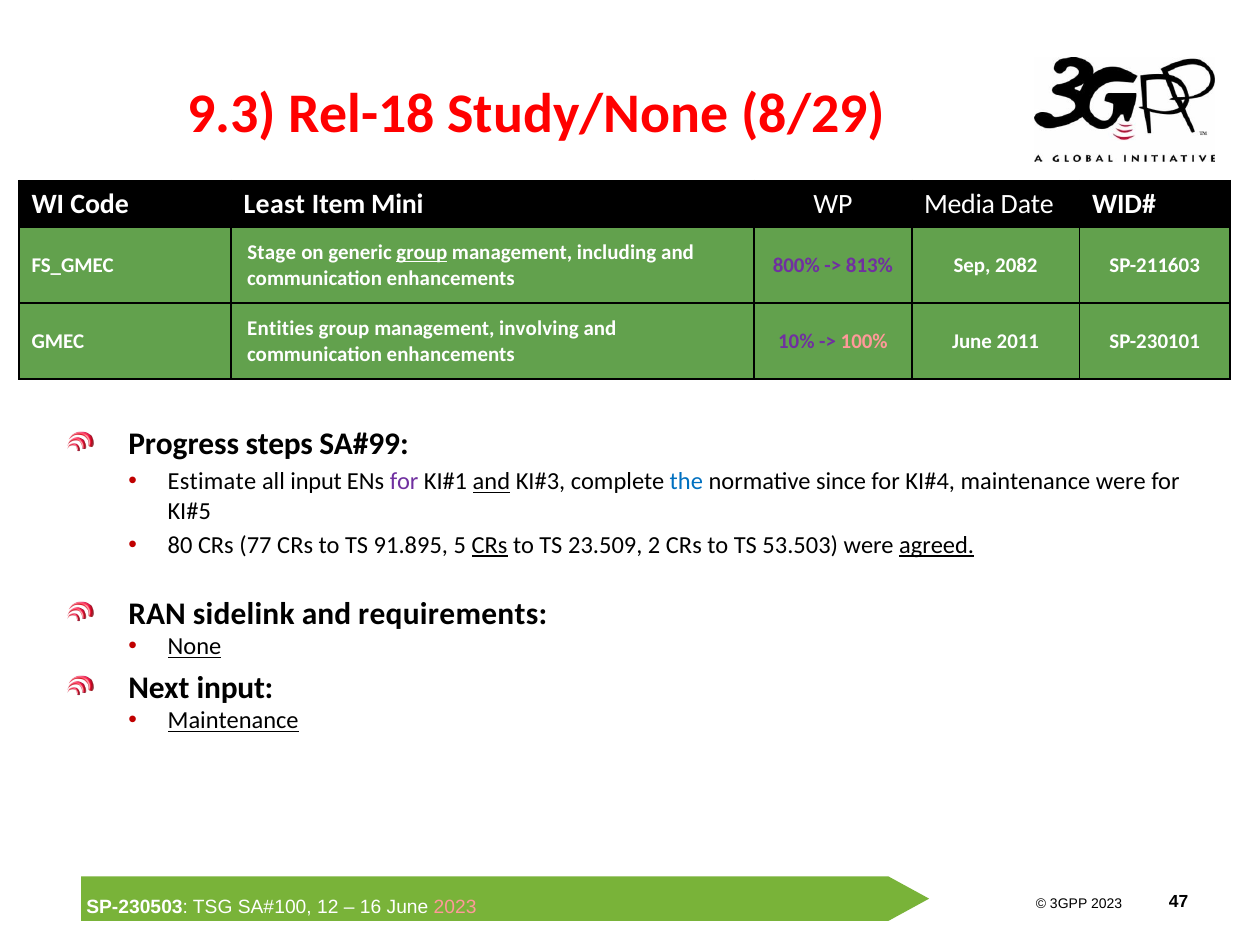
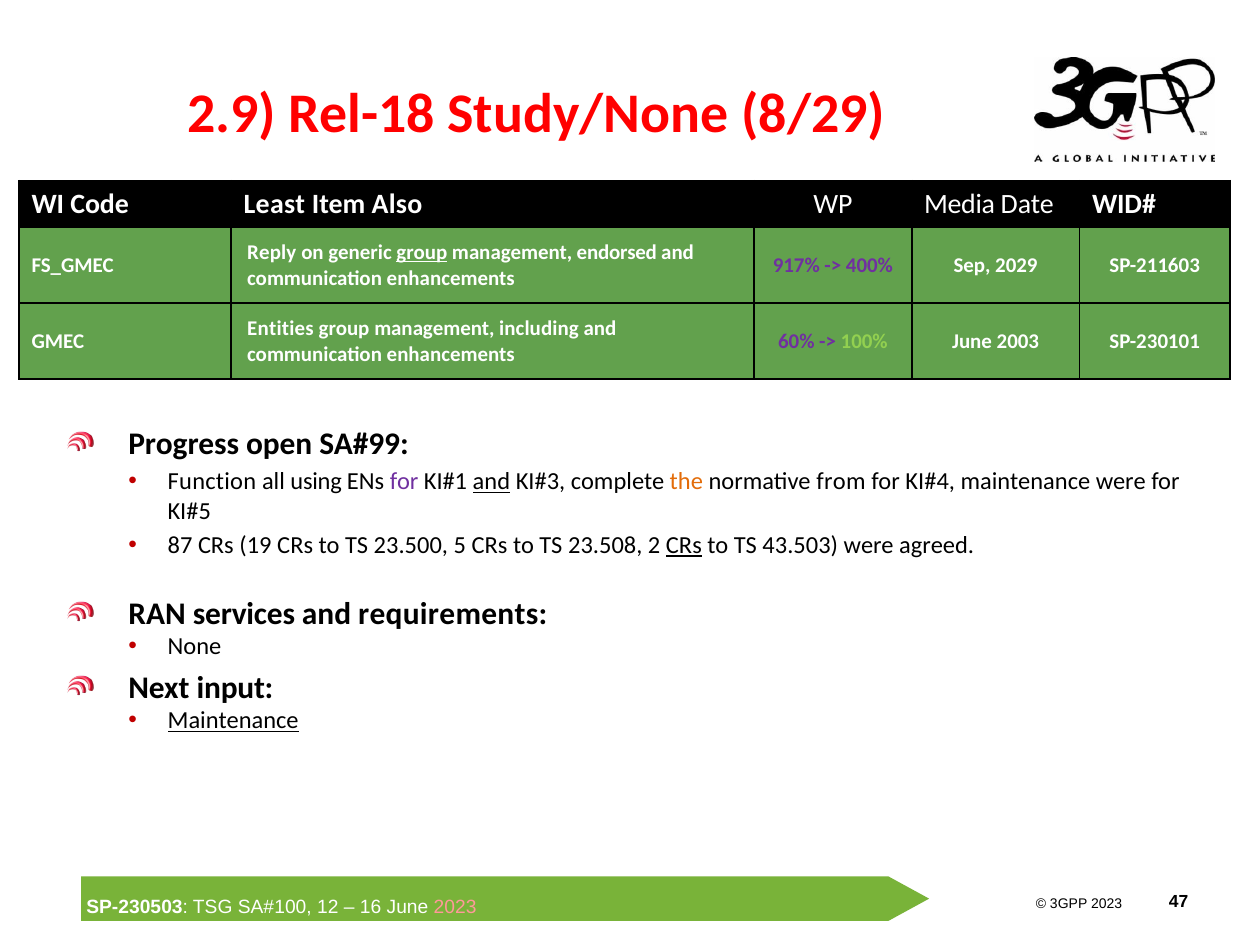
9.3: 9.3 -> 2.9 (231, 114)
Mini: Mini -> Also (397, 204)
Stage: Stage -> Reply (272, 253)
including: including -> endorsed (617, 253)
800%: 800% -> 917% (796, 265)
813%: 813% -> 400% (869, 265)
2082: 2082 -> 2029 (1016, 265)
involving: involving -> including (539, 328)
10%: 10% -> 60% (796, 341)
100% colour: pink -> light green (864, 341)
2011: 2011 -> 2003 (1018, 341)
steps: steps -> open (279, 444)
Estimate: Estimate -> Function (212, 482)
all input: input -> using (316, 482)
the colour: blue -> orange (686, 482)
since: since -> from (841, 482)
80: 80 -> 87 (180, 545)
77: 77 -> 19 (256, 545)
91.895: 91.895 -> 23.500 (411, 545)
CRs underline: present -> none (490, 545)
23.509: 23.509 -> 23.508 (605, 545)
CRs underline: none -> present (684, 545)
53.503: 53.503 -> 43.503 (800, 545)
agreed underline: present -> none (937, 545)
sidelink: sidelink -> services (244, 614)
None underline: present -> none (194, 647)
